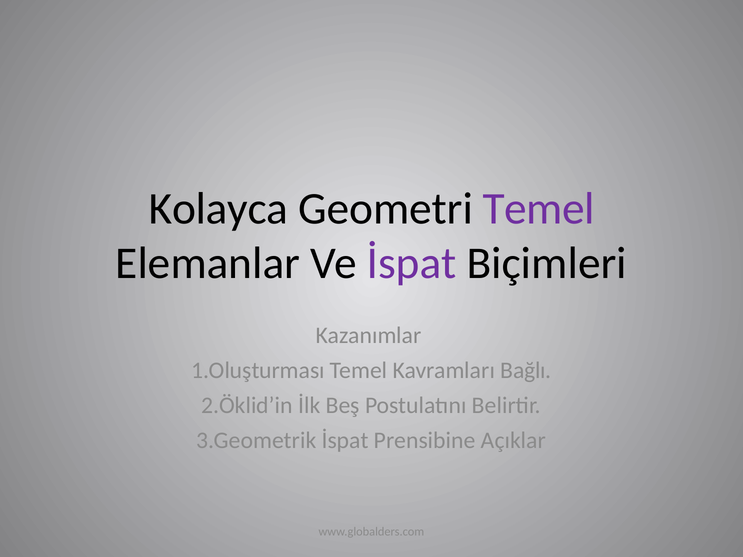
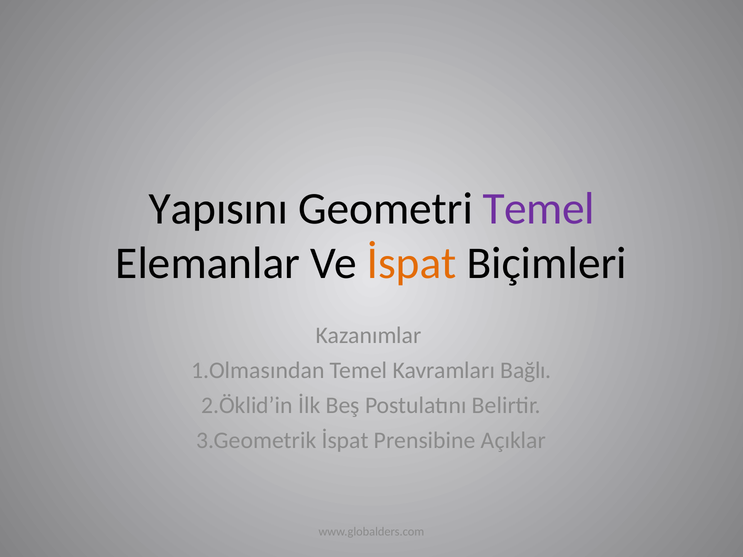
Kolayca: Kolayca -> Yapısını (218, 209)
İspat colour: purple -> orange (412, 263)
1.Oluşturması: 1.Oluşturması -> 1.Olmasından (258, 370)
